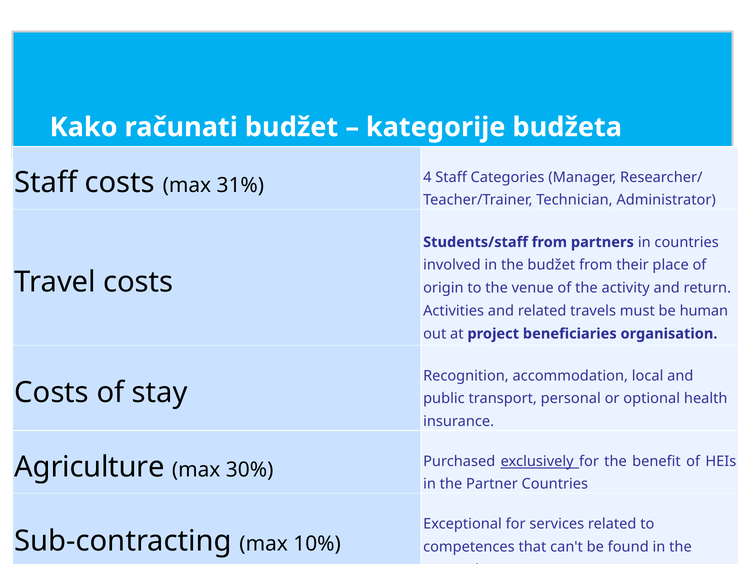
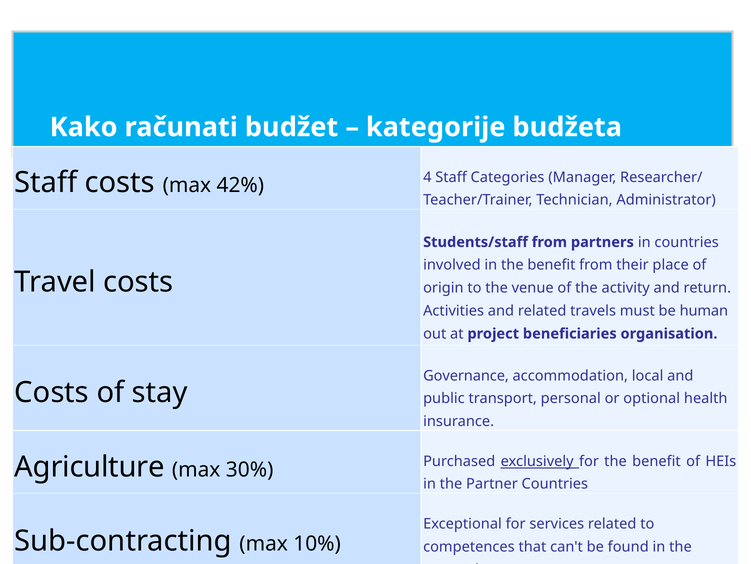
31%: 31% -> 42% (240, 185)
in the budžet: budžet -> benefit (551, 265)
Recognition: Recognition -> Governance (466, 375)
